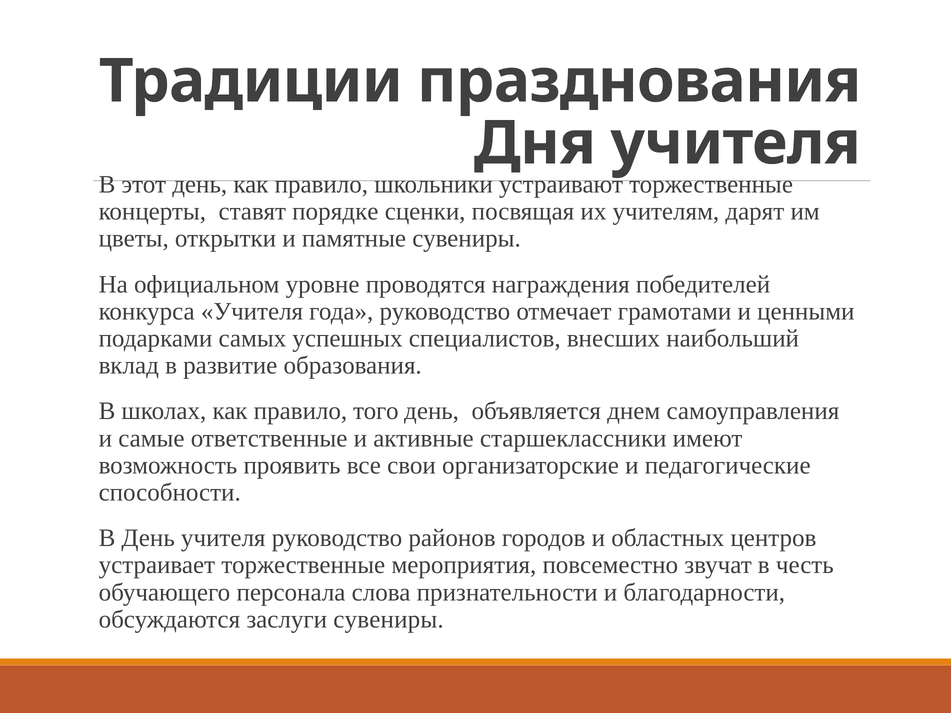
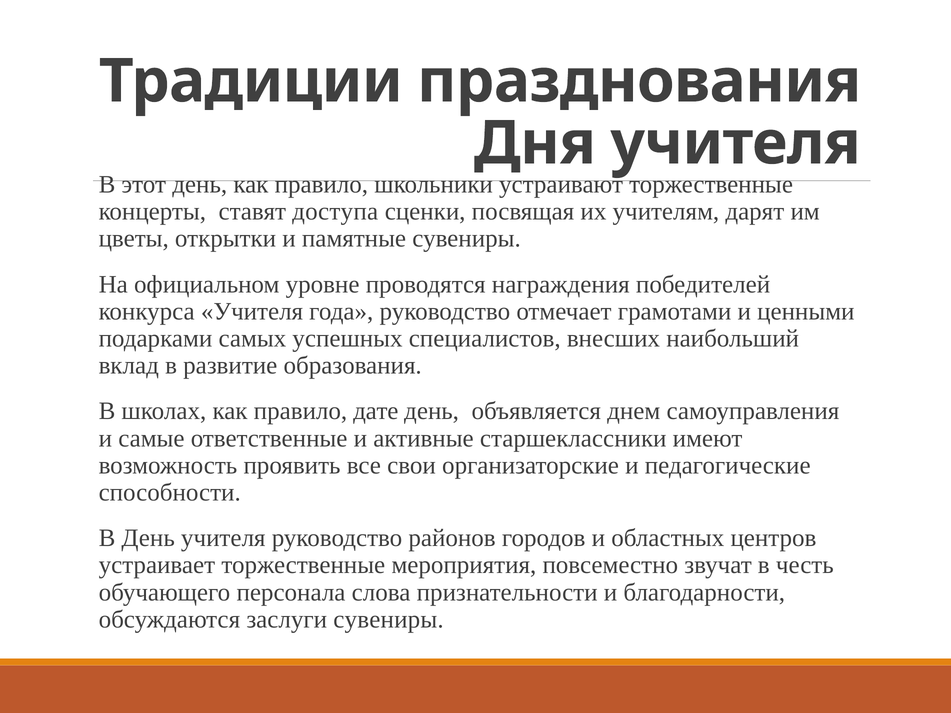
порядке: порядке -> доступа (335, 212)
того: того -> дате (376, 411)
